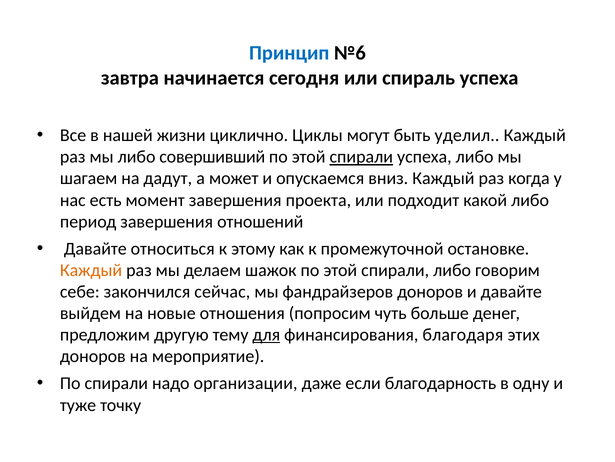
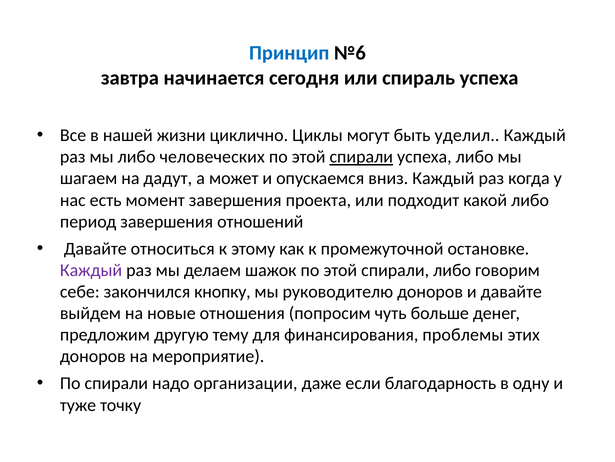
совершивший: совершивший -> человеческих (212, 157)
Каждый colour: orange -> purple (91, 270)
сейчас: сейчас -> кнопку (222, 291)
фандрайзеров: фандрайзеров -> руководителю (338, 291)
для underline: present -> none (266, 334)
благодаря: благодаря -> проблемы (463, 334)
